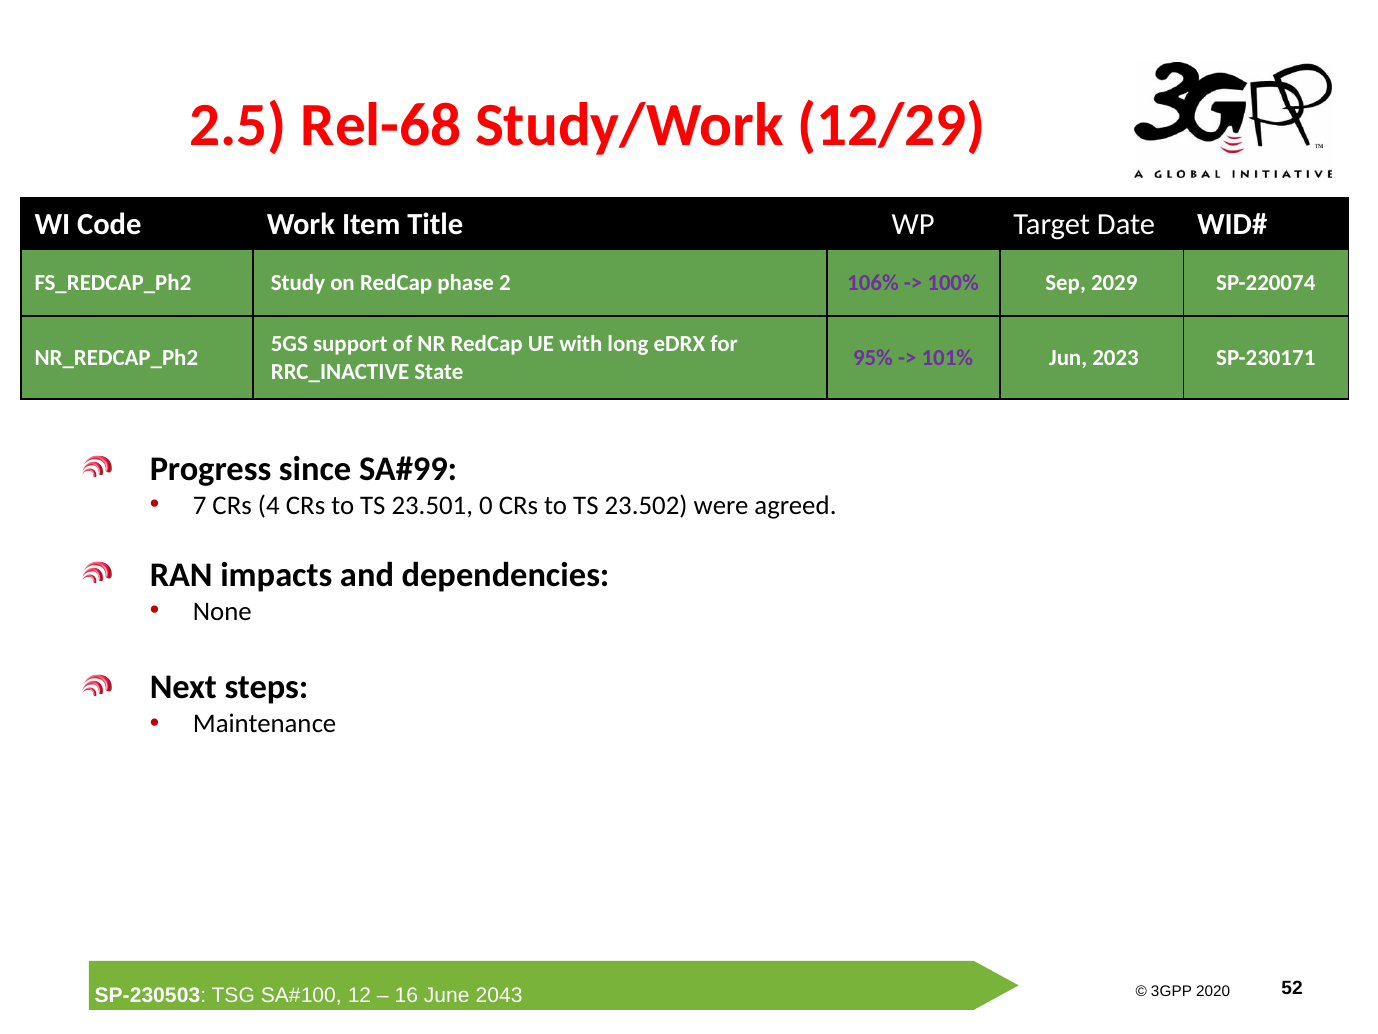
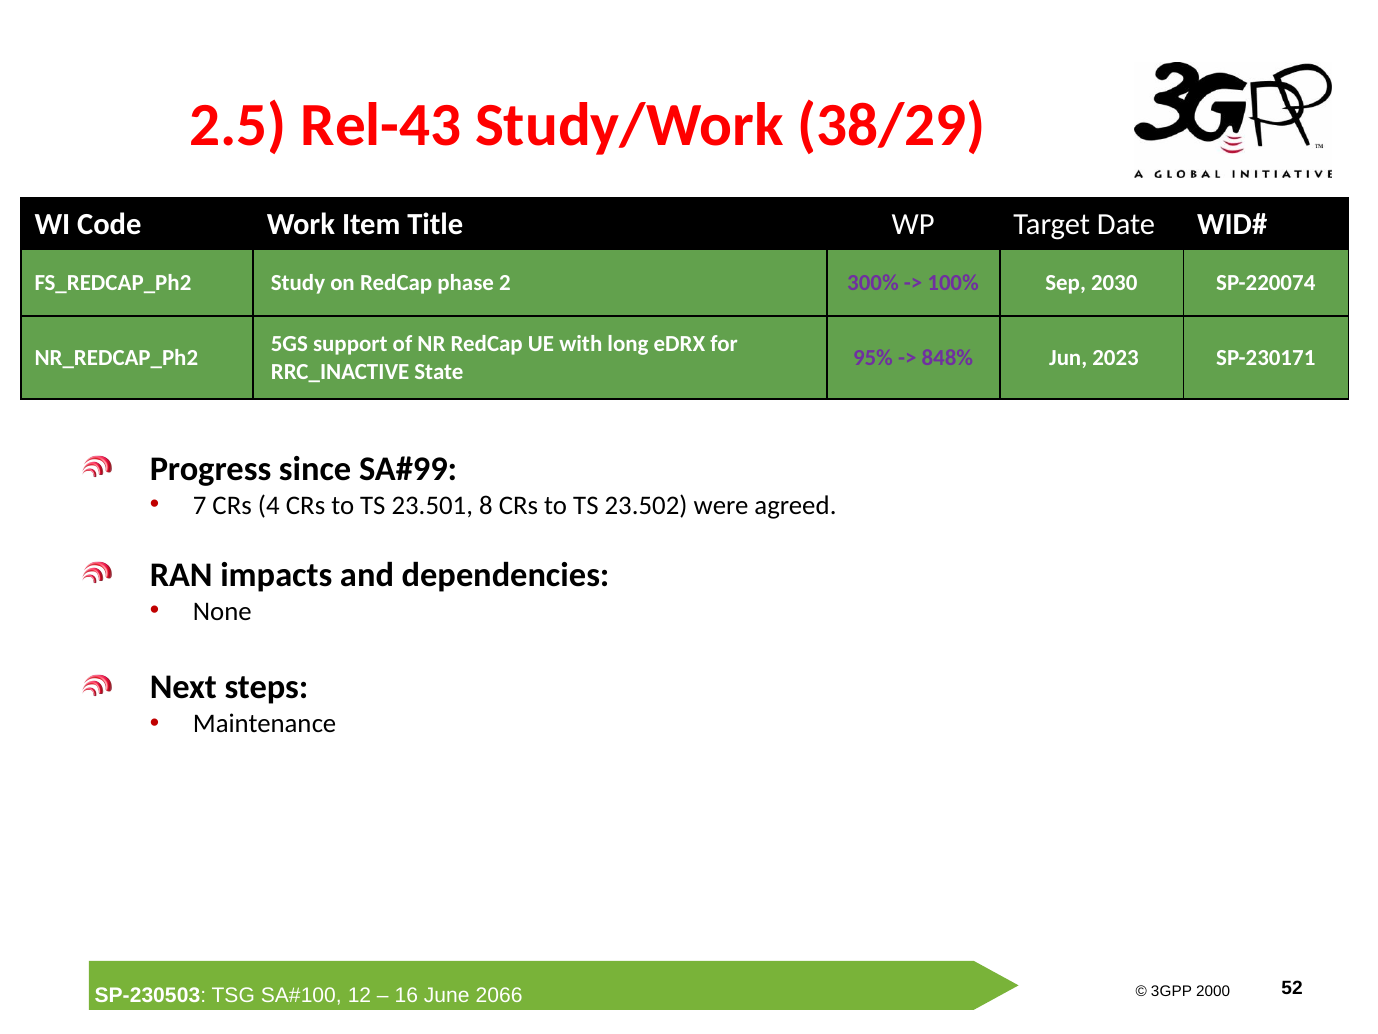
Rel-68: Rel-68 -> Rel-43 (381, 125)
12/29: 12/29 -> 38/29 (892, 125)
106%: 106% -> 300% (873, 283)
2029: 2029 -> 2030 (1114, 283)
101%: 101% -> 848% (947, 358)
0: 0 -> 8 (486, 505)
2020: 2020 -> 2000 (1213, 991)
2043: 2043 -> 2066 (499, 995)
